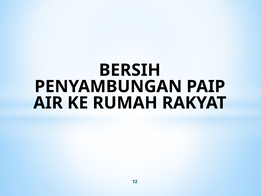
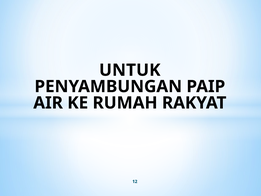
BERSIH: BERSIH -> UNTUK (130, 70)
